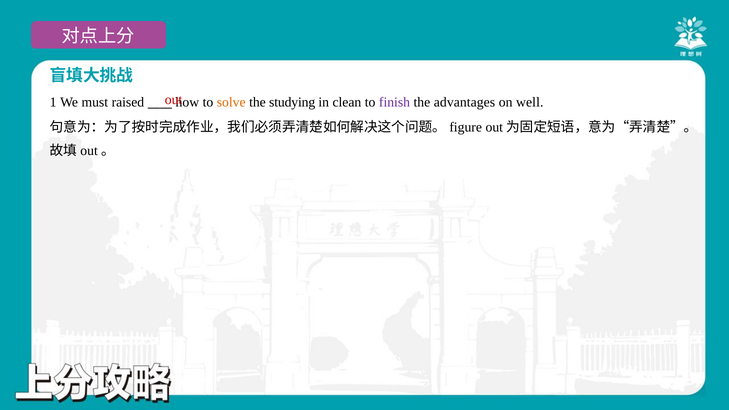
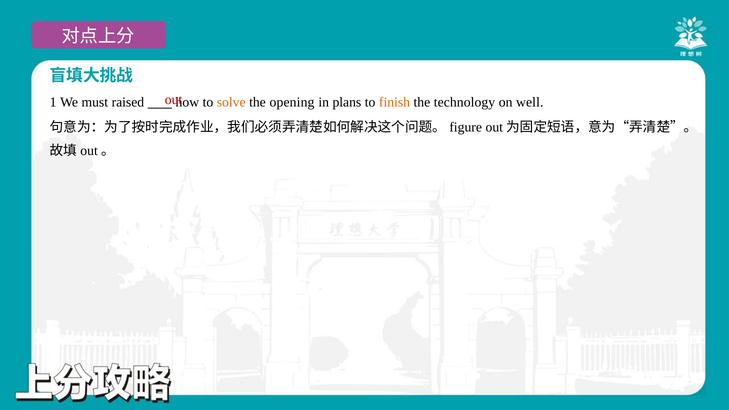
studying: studying -> opening (292, 102)
clean: clean -> plans (347, 102)
finish colour: purple -> orange (394, 102)
advantages: advantages -> technology (465, 102)
